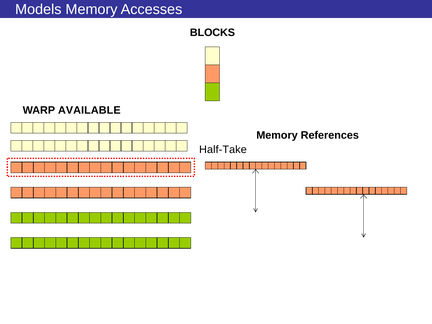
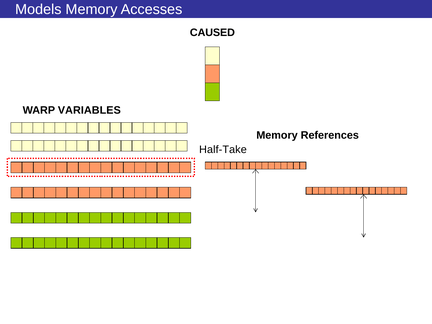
BLOCKS: BLOCKS -> CAUSED (212, 33)
AVAILABLE: AVAILABLE -> VARIABLES (89, 110)
